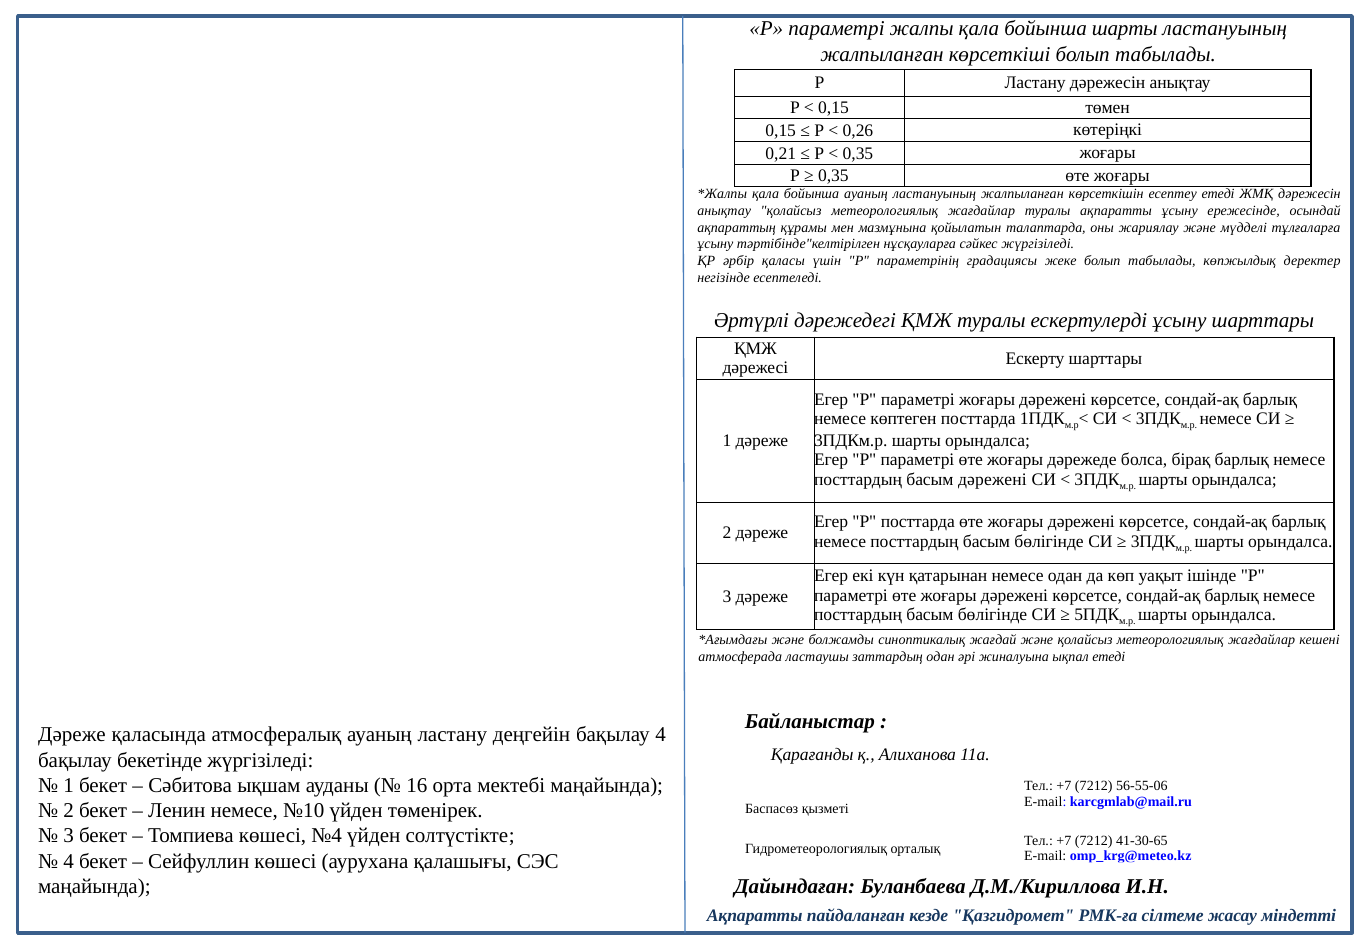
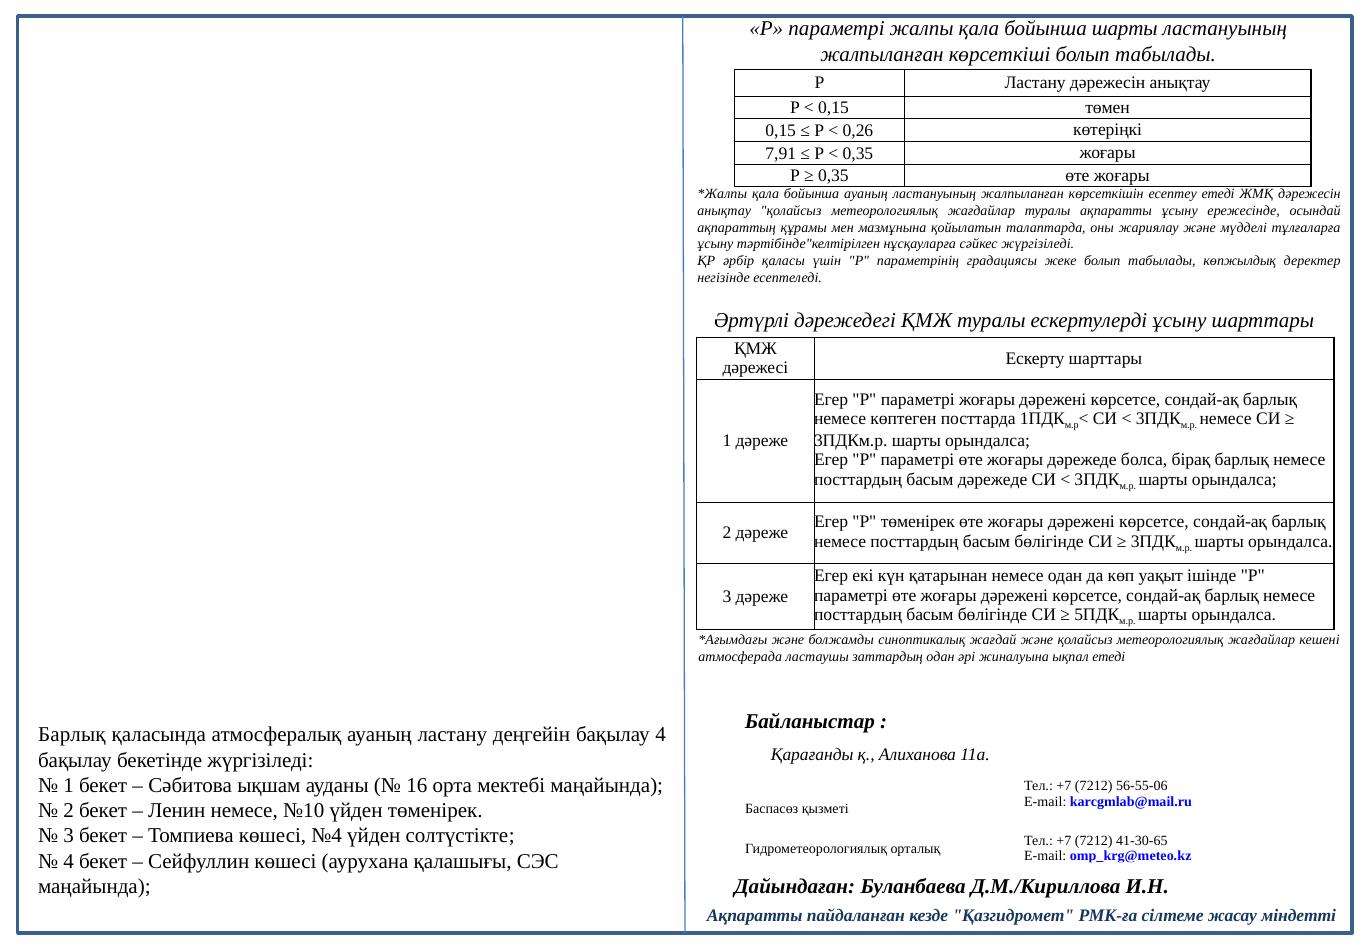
0,21: 0,21 -> 7,91 (781, 153)
басым дәрежені: дәрежені -> дәрежеде (993, 479)
Р посттарда: посттарда -> төменірек (918, 522)
Дәреже: Дәреже -> Барлық (72, 734)
